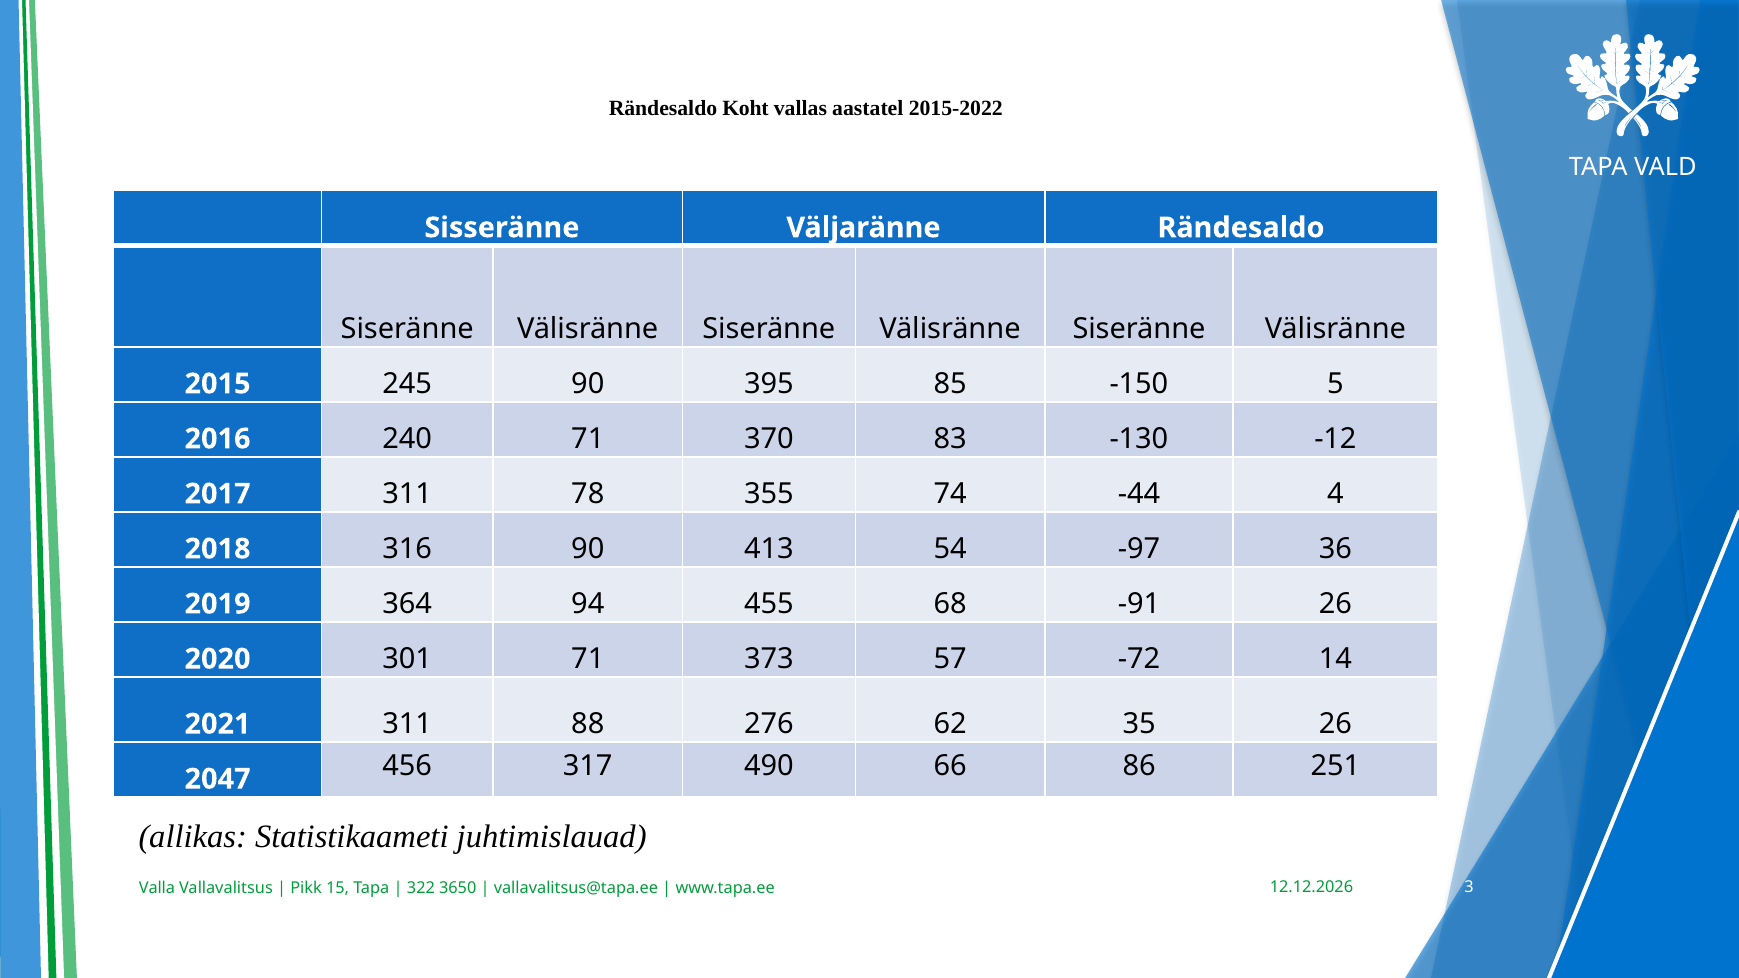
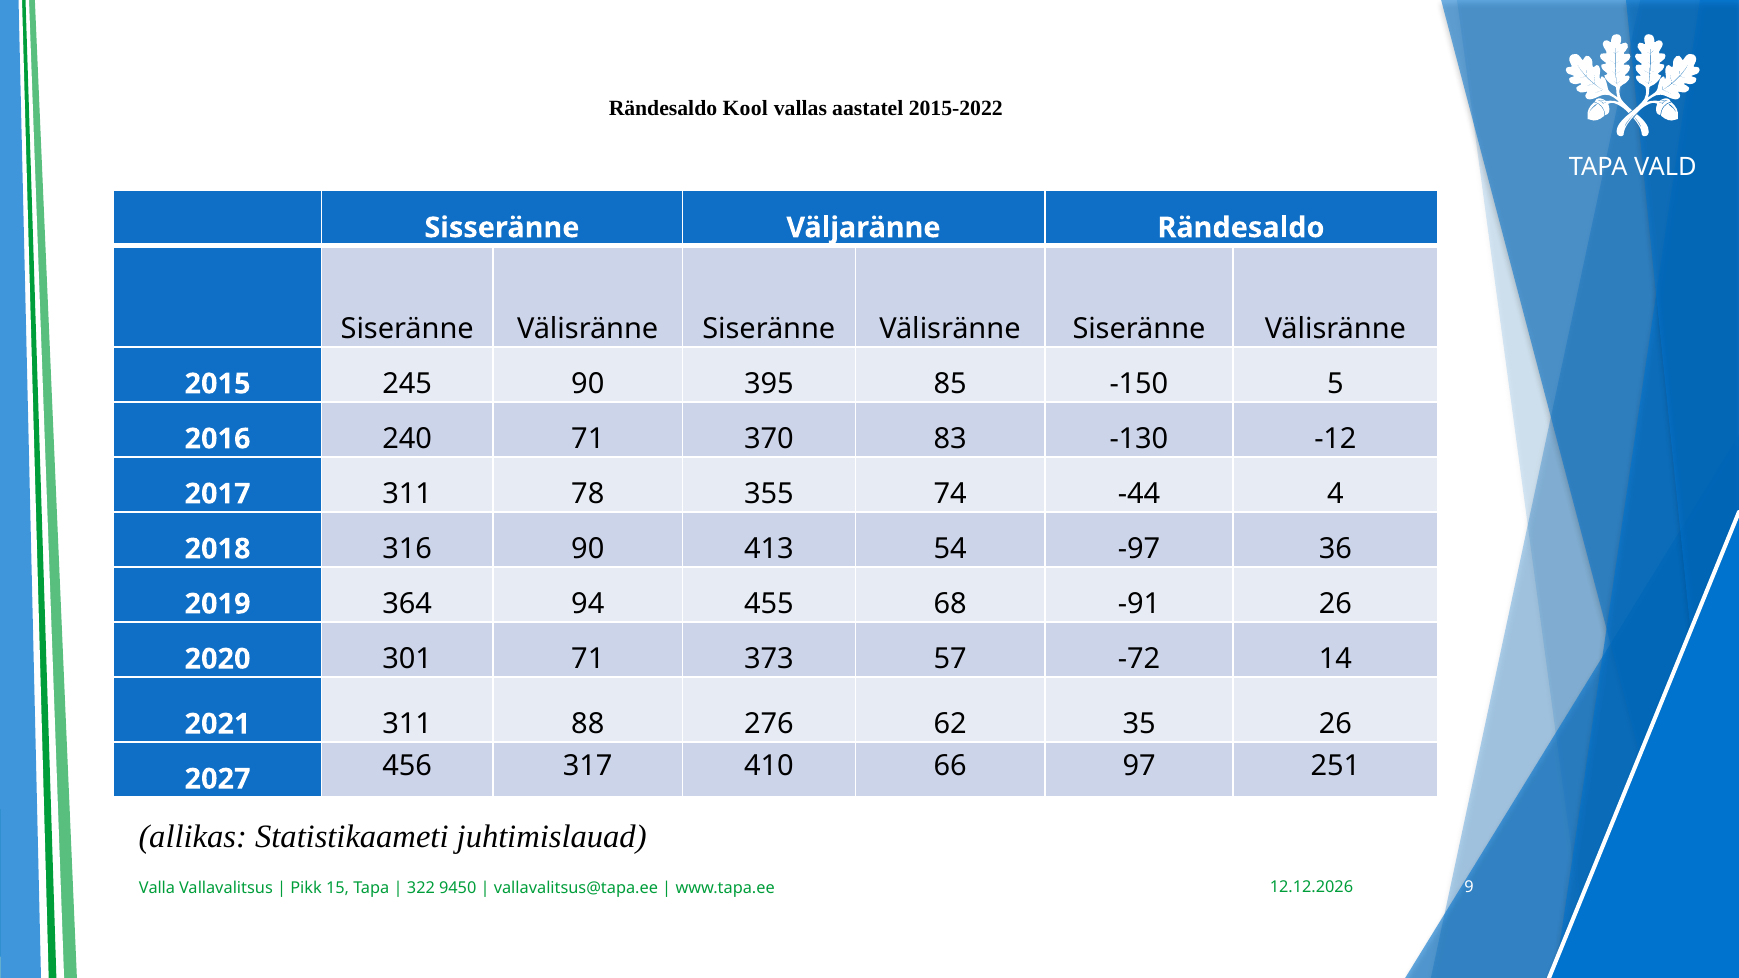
Koht: Koht -> Kool (745, 108)
490: 490 -> 410 (769, 766)
86: 86 -> 97 (1139, 766)
2047: 2047 -> 2027 (218, 779)
3650: 3650 -> 9450 (458, 889)
3: 3 -> 9 (1469, 887)
